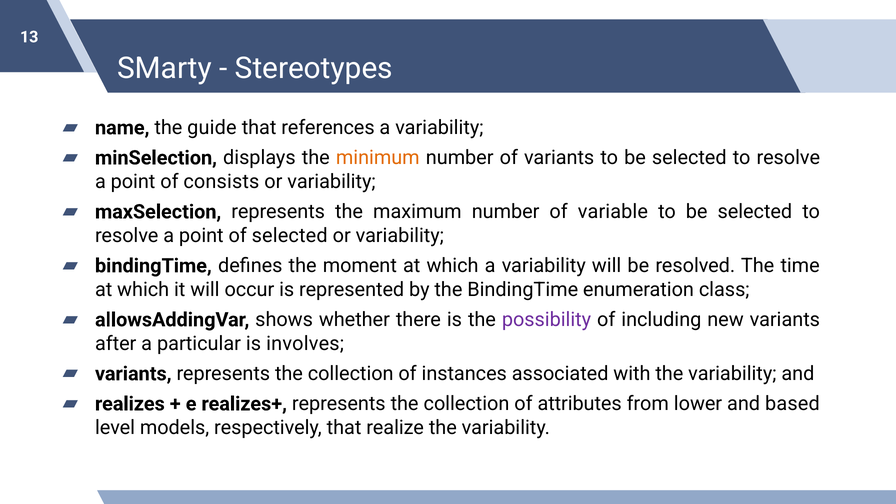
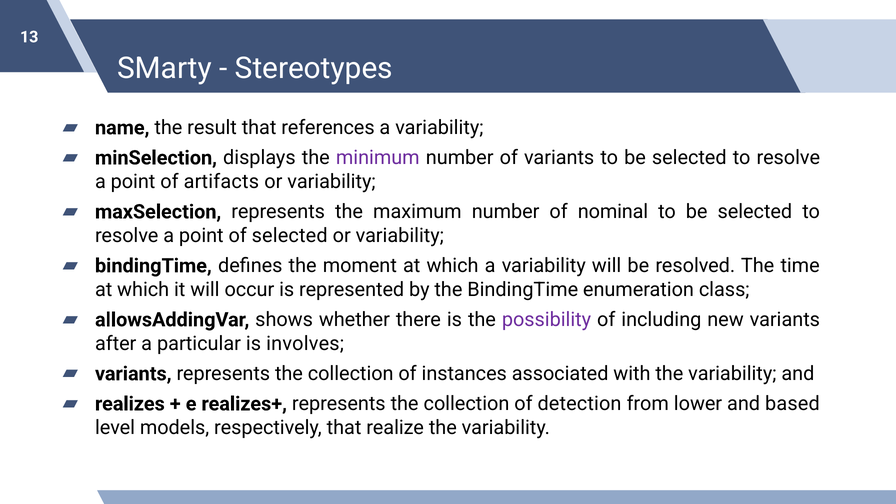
guide: guide -> result (212, 128)
minimum colour: orange -> purple (378, 158)
consists: consists -> artifacts (221, 182)
variable: variable -> nominal (613, 212)
attributes: attributes -> detection (579, 404)
